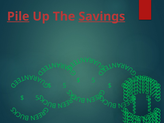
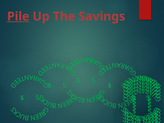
Savings underline: present -> none (102, 16)
